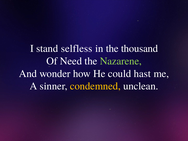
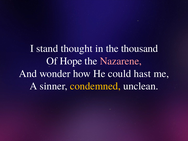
selfless: selfless -> thought (77, 49)
Need: Need -> Hope (71, 61)
Nazarene colour: light green -> pink (121, 61)
